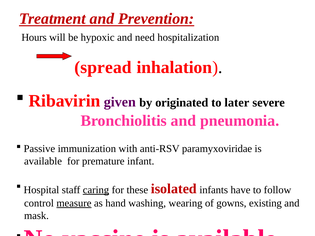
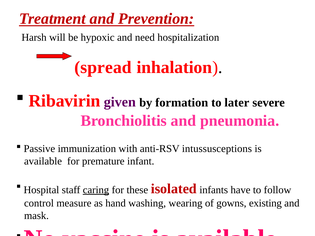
Hours: Hours -> Harsh (34, 37)
originated: originated -> formation (182, 103)
paramyxoviridae: paramyxoviridae -> intussusceptions (217, 149)
measure underline: present -> none (74, 203)
